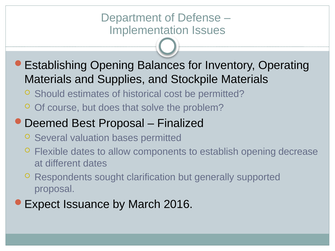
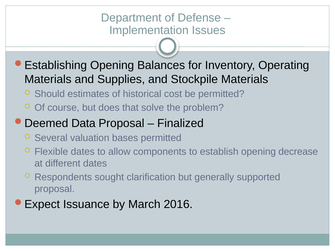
Best: Best -> Data (83, 123)
